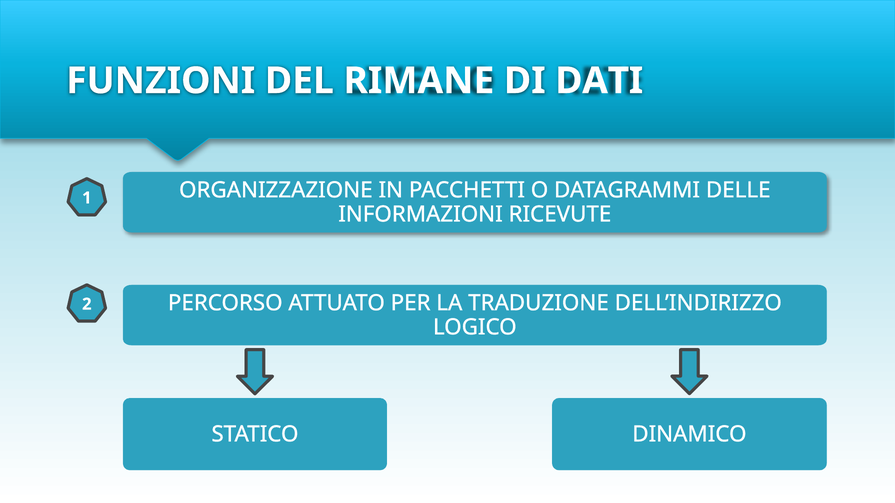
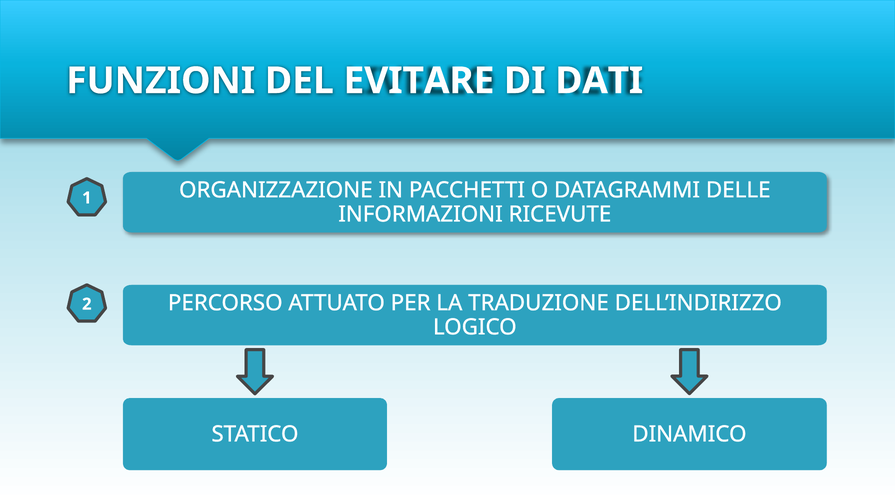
RIMANE: RIMANE -> EVITARE (419, 81)
